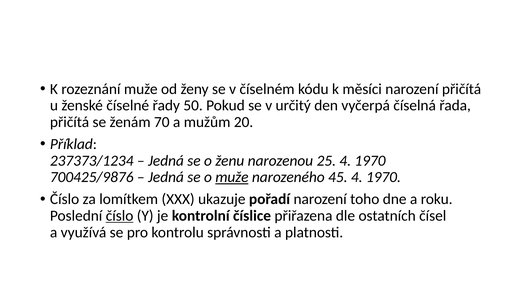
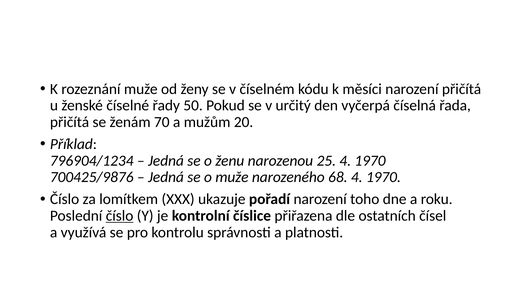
237373/1234: 237373/1234 -> 796904/1234 (92, 161)
muže underline: present -> none (232, 177)
45: 45 -> 68 (338, 177)
